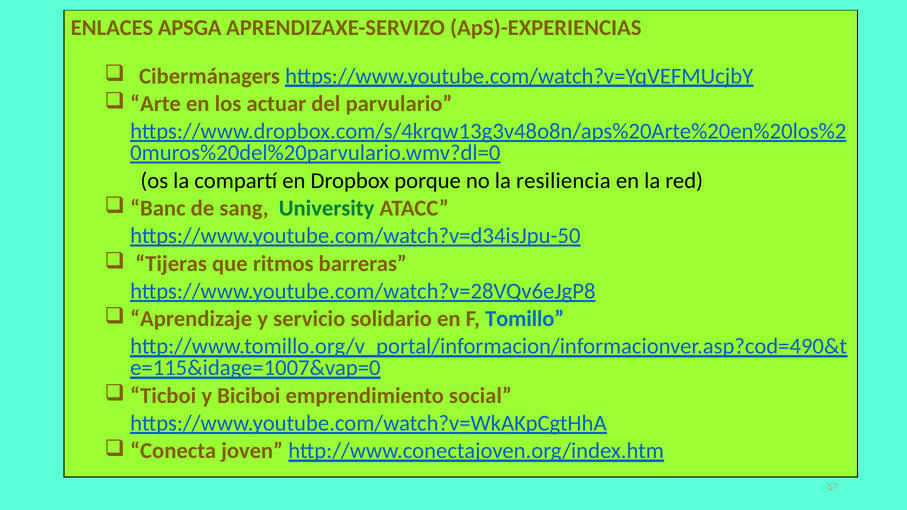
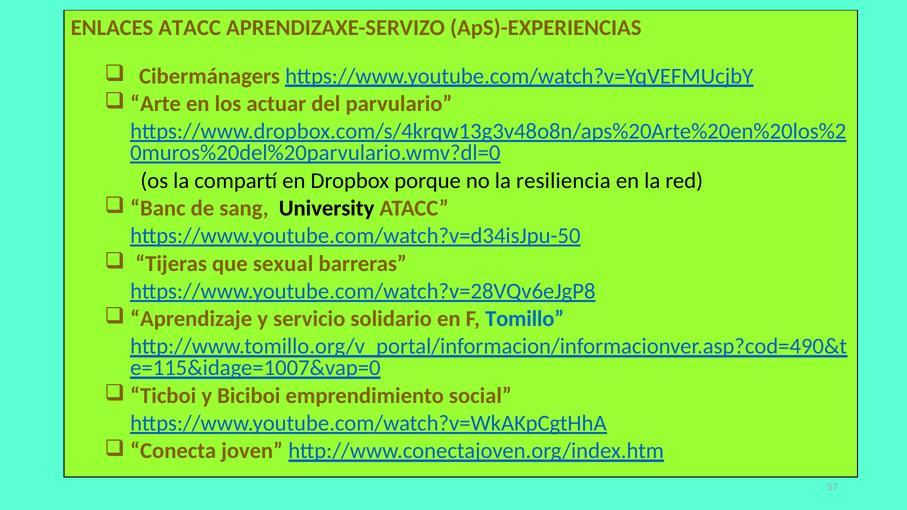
ENLACES APSGA: APSGA -> ATACC (190, 28)
University colour: green -> black (327, 208)
ritmos: ritmos -> sexual (283, 264)
